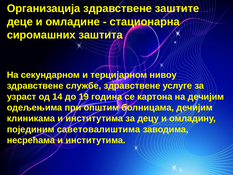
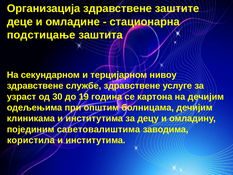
сиромашних: сиромашних -> подстицање (41, 35)
14: 14 -> 30 (57, 97)
несрећама: несрећама -> користила (31, 140)
